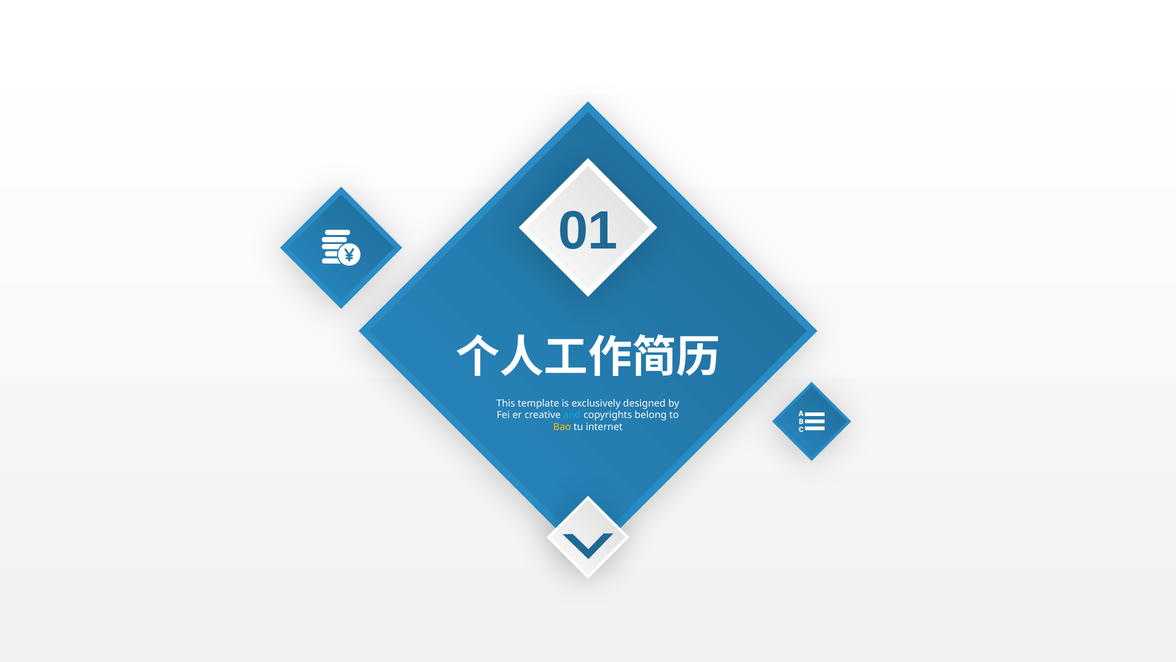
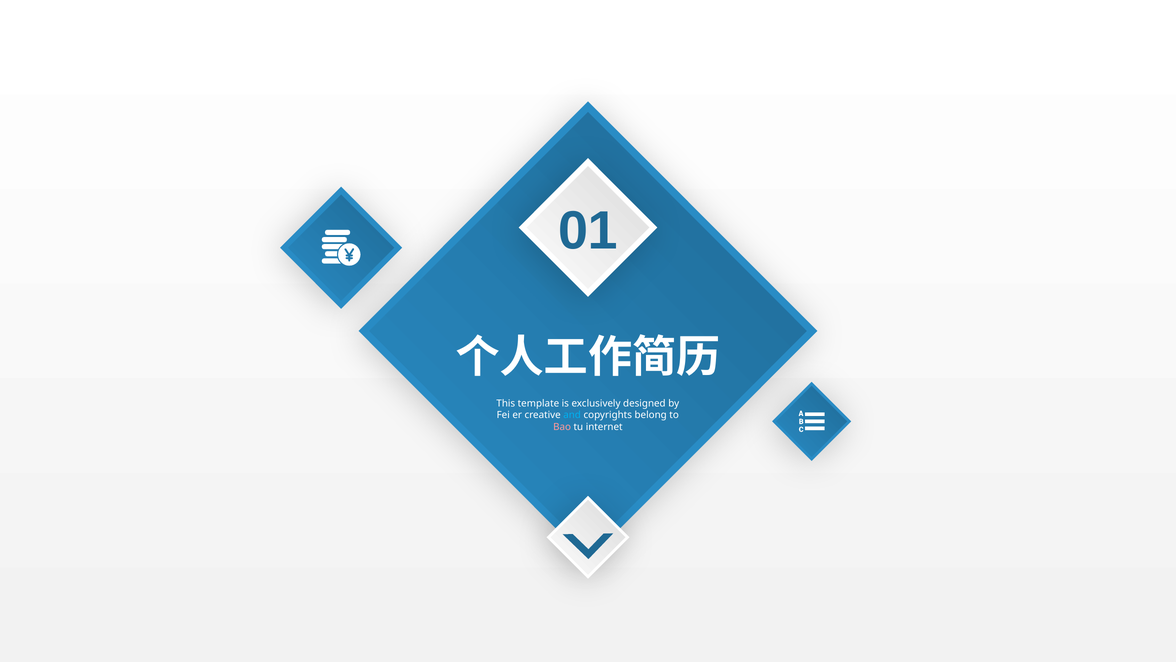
Bao colour: yellow -> pink (562, 426)
